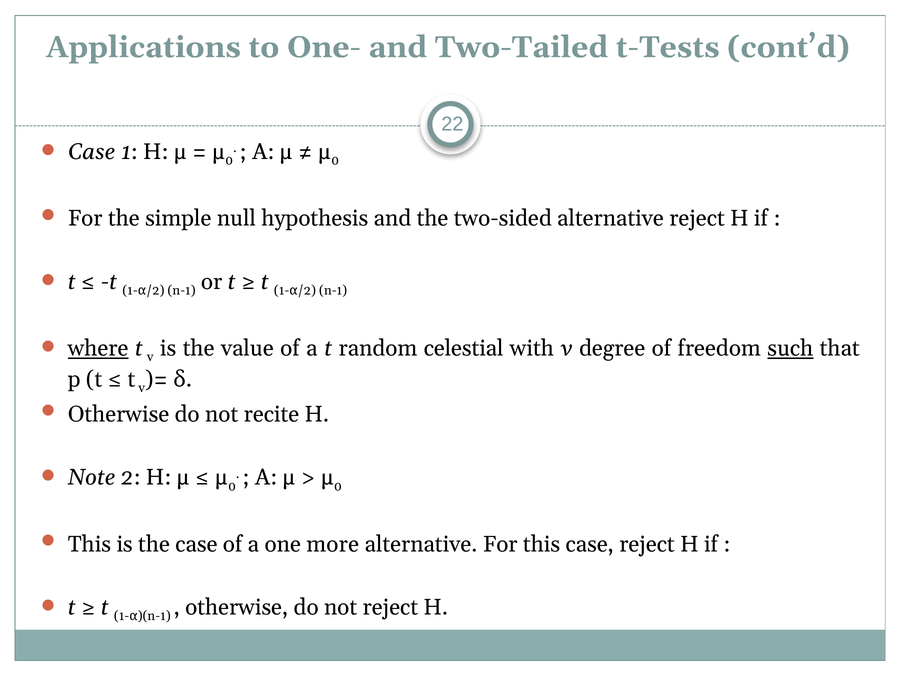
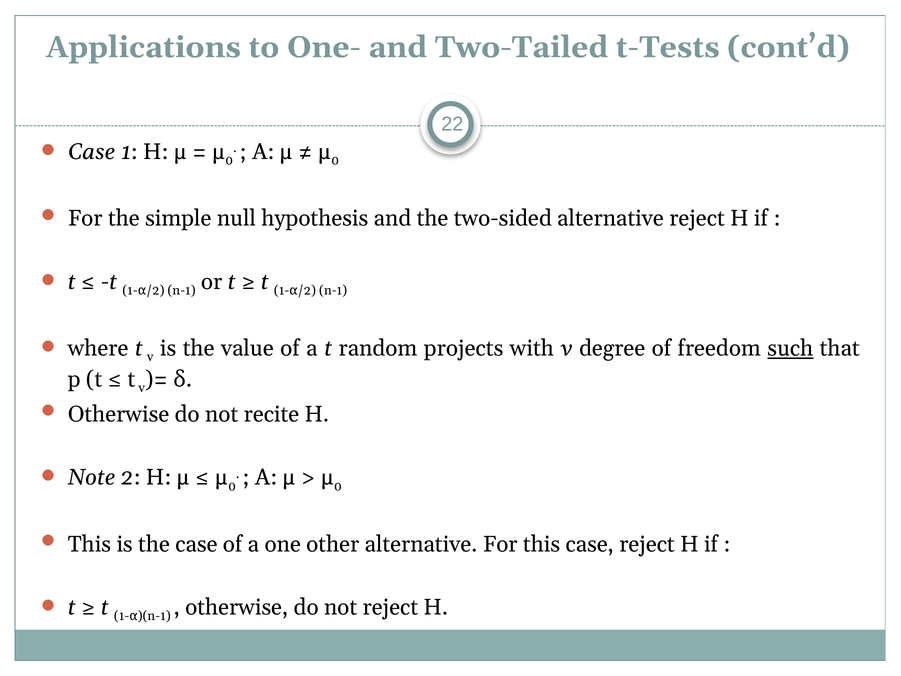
where underline: present -> none (98, 348)
celestial: celestial -> projects (464, 348)
more: more -> other (333, 544)
